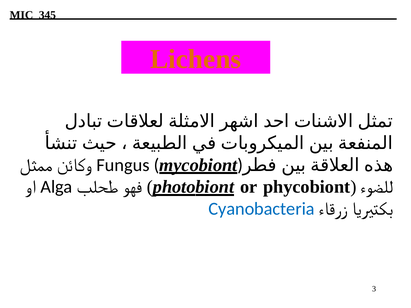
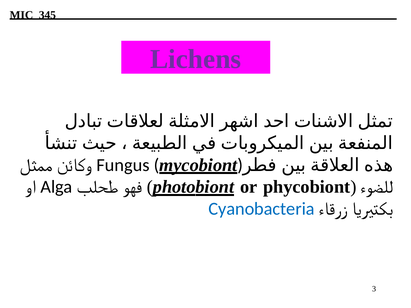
Lichens colour: orange -> purple (196, 59)
